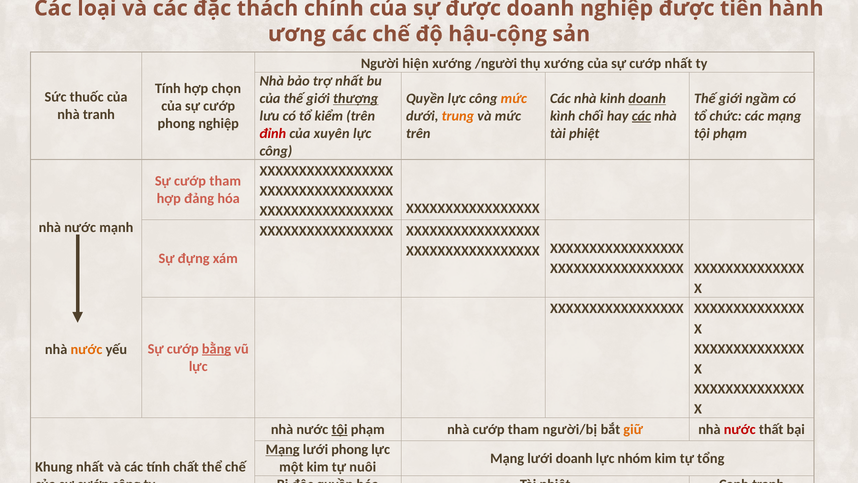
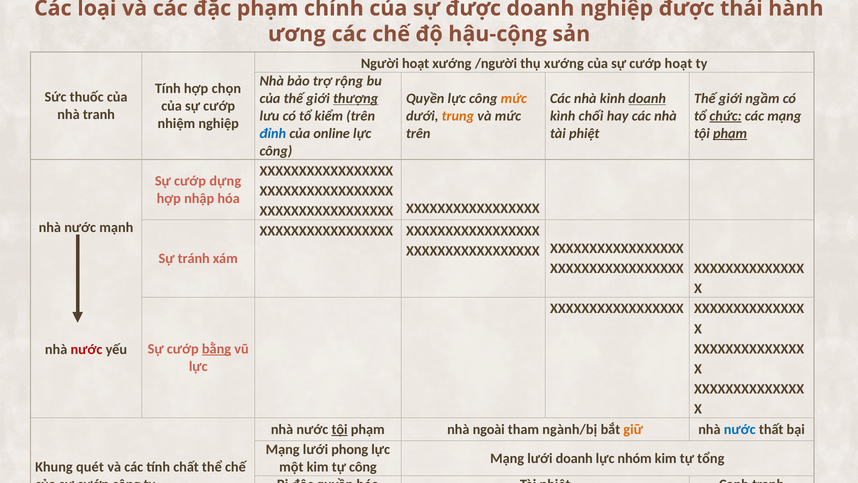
đặc thách: thách -> phạm (268, 8)
tiên: tiên -> thái (741, 8)
Người hiện: hiện -> hoạt (416, 64)
cướp nhất: nhất -> hoạt (678, 64)
trợ nhất: nhất -> rộng (349, 81)
các underline: present -> none (641, 116)
chức underline: none -> present (726, 116)
phong: phong -> nhiệm (176, 123)
đỉnh colour: red -> blue (273, 133)
xuyên: xuyên -> online (332, 133)
phạm underline: none -> present (730, 133)
Sự cướp tham: tham -> dựng (225, 181)
đảng: đảng -> nhập (199, 198)
đựng: đựng -> tránh (194, 258)
nước colour: orange -> red (86, 349)
nhà cướp: cướp -> ngoài (489, 429)
người/bị: người/bị -> ngành/bị (570, 429)
nước colour: red -> blue (740, 429)
Mạng underline: present -> none (283, 449)
Khung nhất: nhất -> quét (90, 467)
tự nuôi: nuôi -> công (363, 467)
